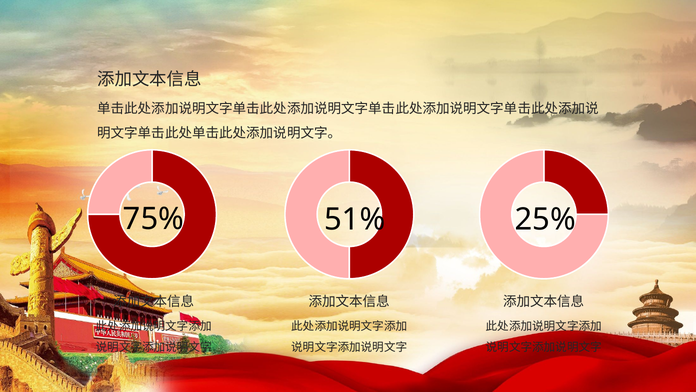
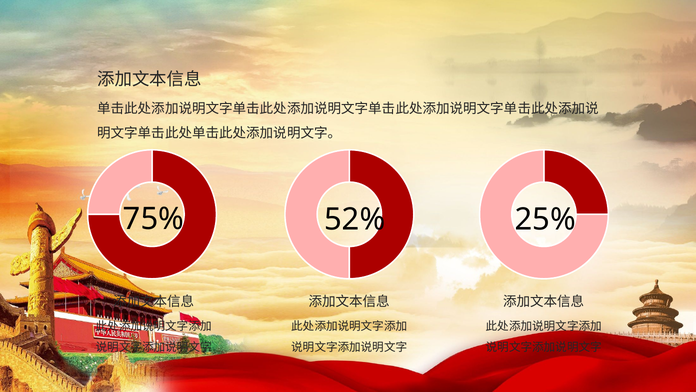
51%: 51% -> 52% (355, 219)
